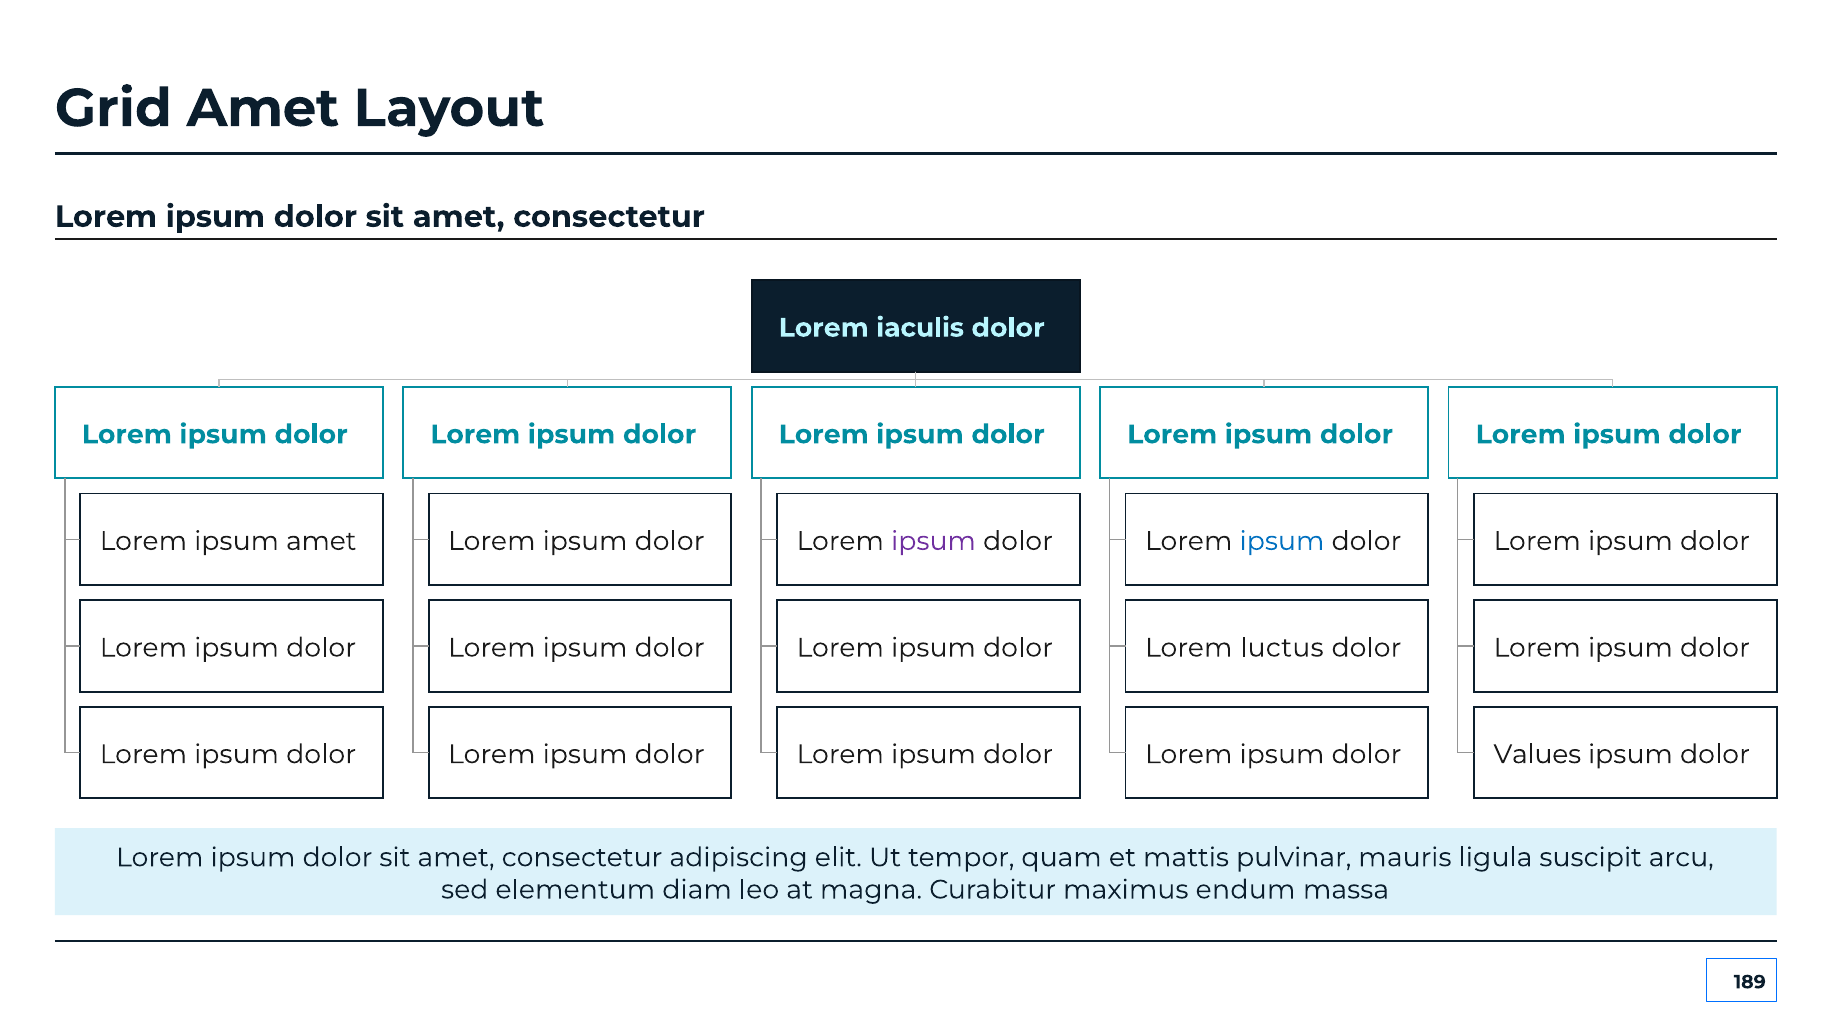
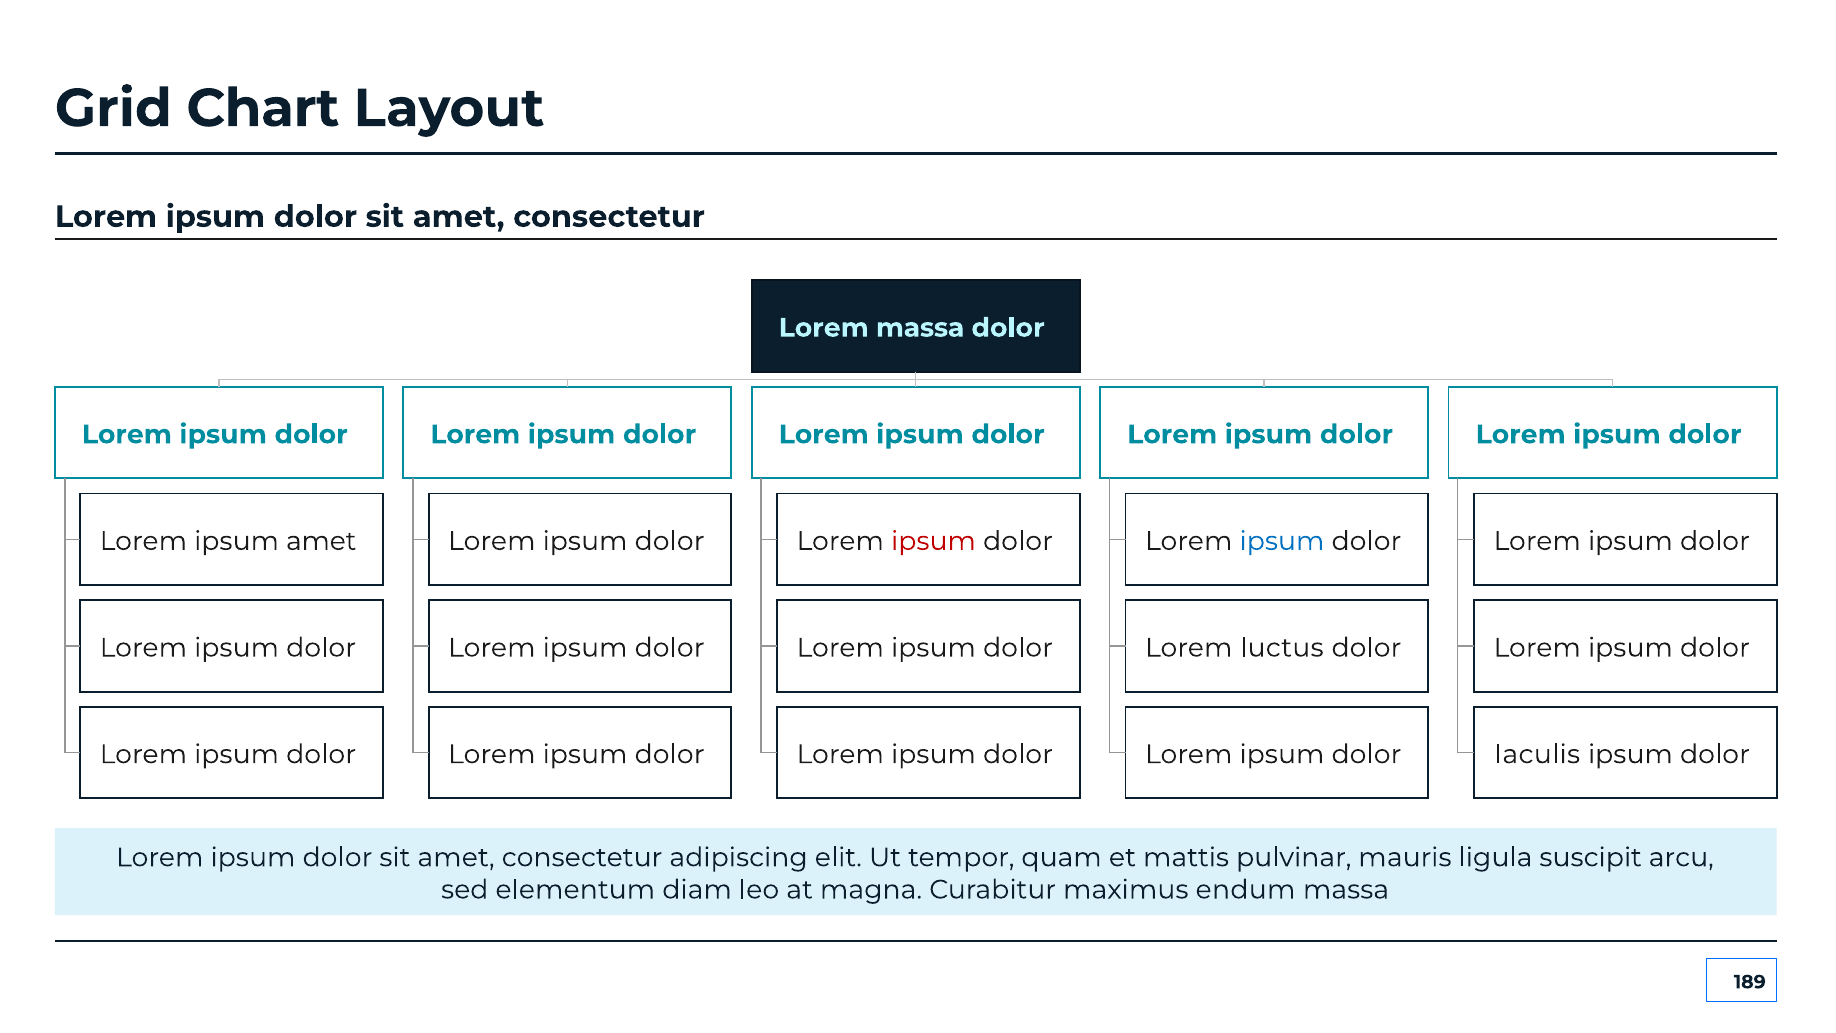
Grid Amet: Amet -> Chart (263, 108)
Lorem iaculis: iaculis -> massa (920, 328)
ipsum colour: purple -> red (933, 541)
Values: Values -> Iaculis (1537, 754)
